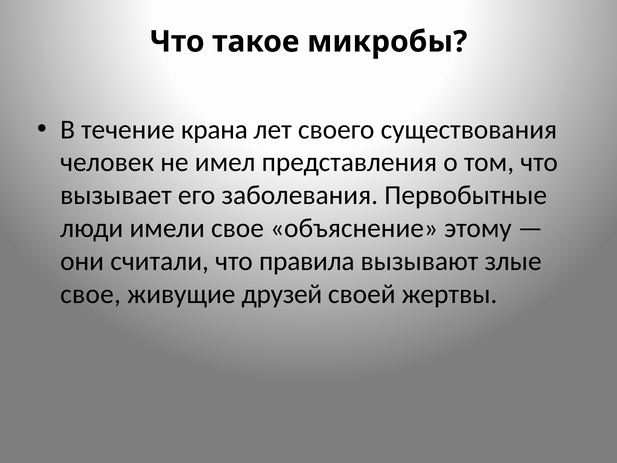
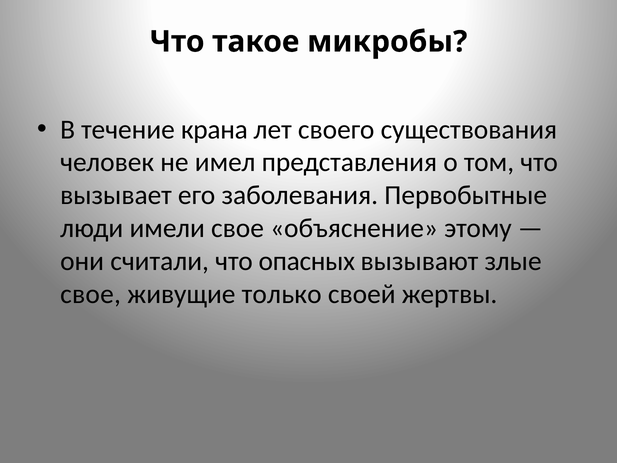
правила: правила -> опасных (307, 261)
друзей: друзей -> только (282, 294)
